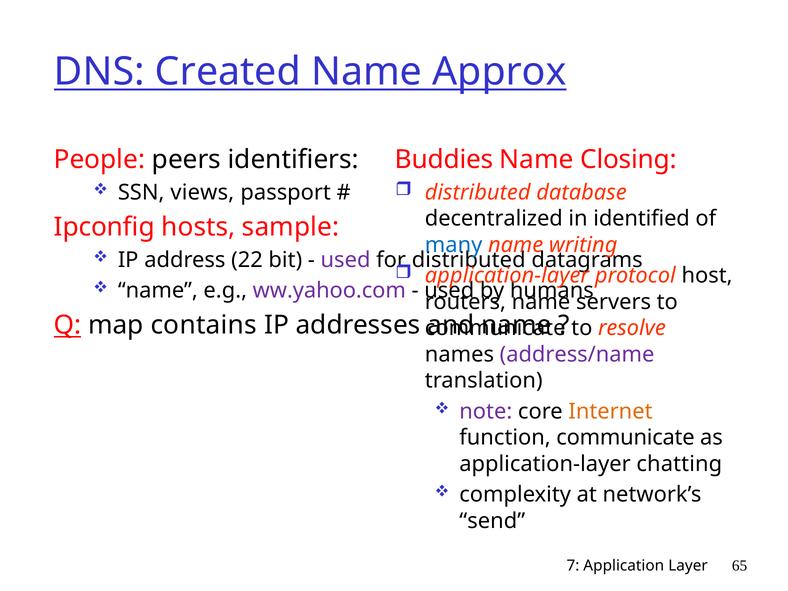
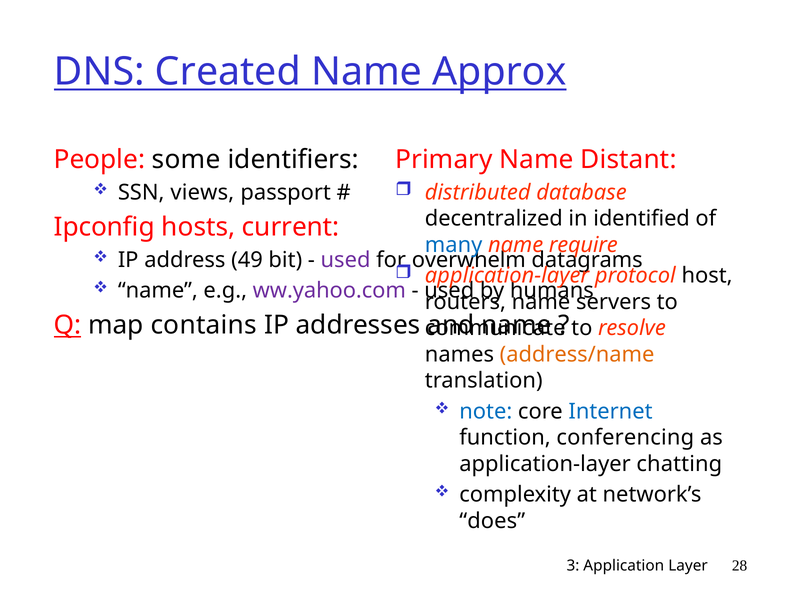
peers: peers -> some (186, 159)
Buddies: Buddies -> Primary (444, 159)
Closing: Closing -> Distant (628, 159)
sample: sample -> current (291, 227)
writing: writing -> require (583, 245)
22: 22 -> 49 (247, 260)
for distributed: distributed -> overwhelm (469, 260)
address/name colour: purple -> orange (577, 354)
note colour: purple -> blue (486, 411)
Internet colour: orange -> blue (610, 411)
function communicate: communicate -> conferencing (625, 438)
send: send -> does (492, 521)
7: 7 -> 3 (573, 566)
65: 65 -> 28 (740, 566)
